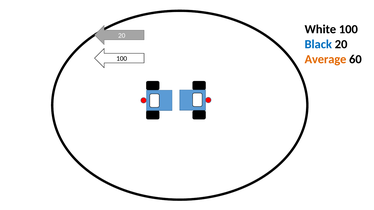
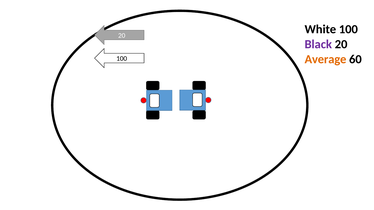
Black colour: blue -> purple (318, 44)
